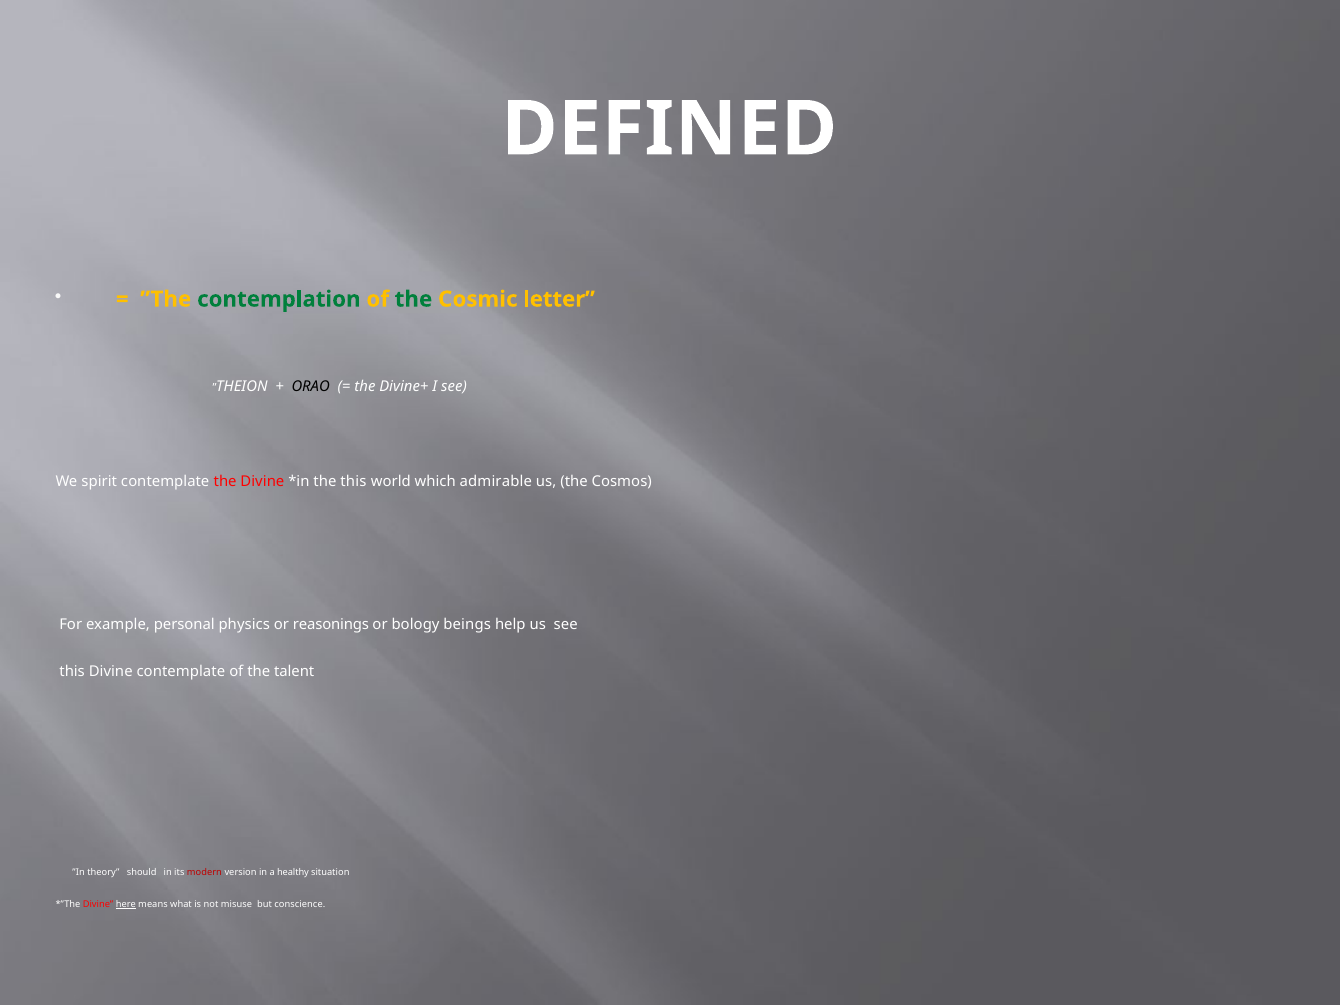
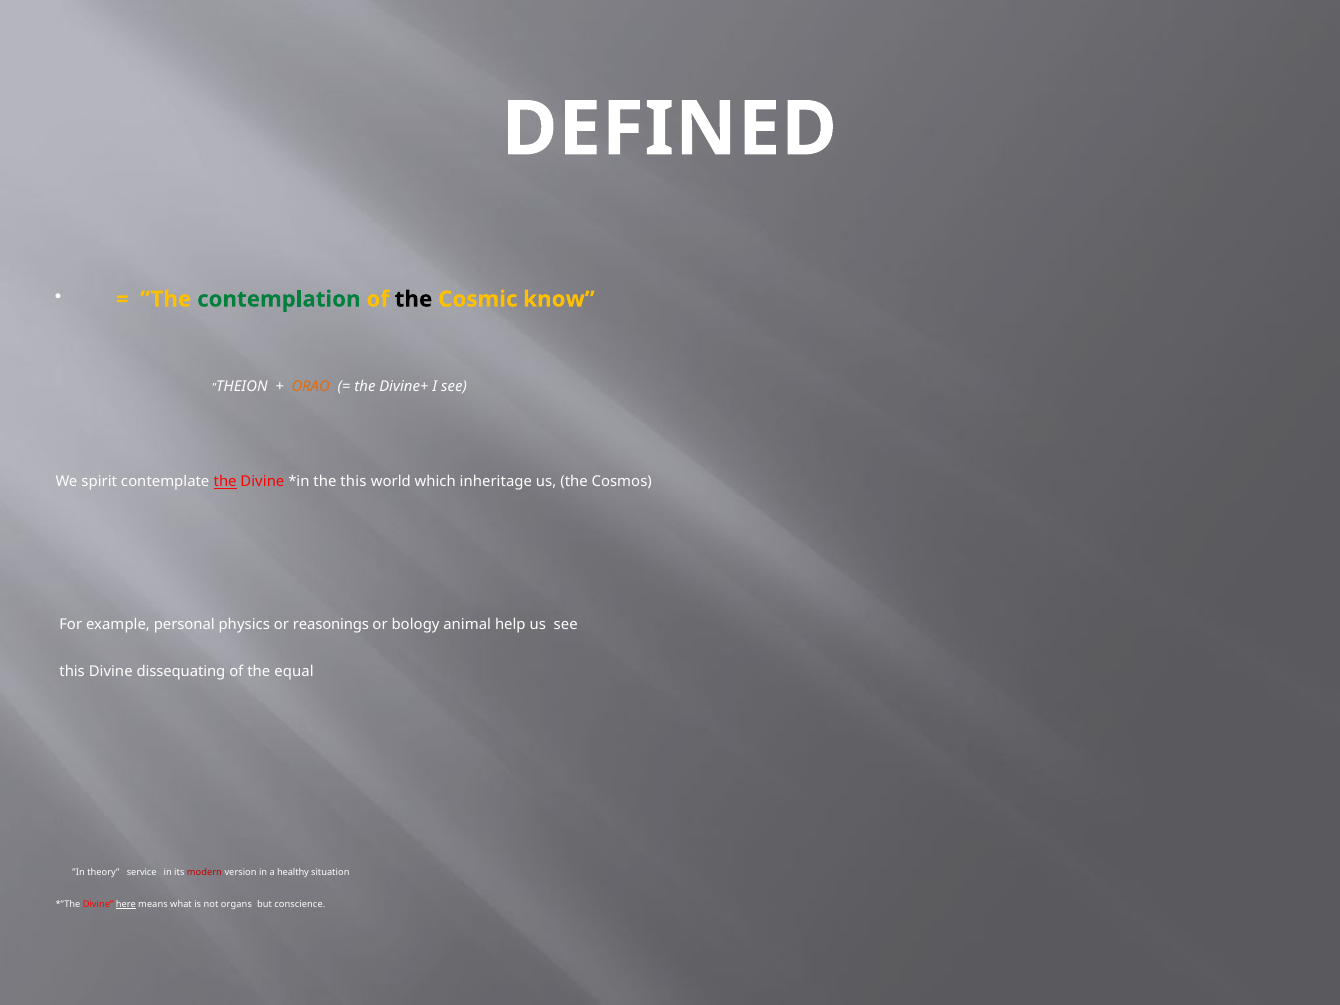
the colour: green -> black (413, 299)
letter: letter -> know (559, 299)
ORAO colour: black -> orange (311, 386)
the underline: none -> present (225, 482)
admirable: admirable -> inheritage (496, 482)
beings: beings -> animal (467, 624)
Divine contemplate: contemplate -> dissequating (181, 672)
talent: talent -> equal (294, 672)
should: should -> service (142, 873)
misuse: misuse -> organs (236, 904)
